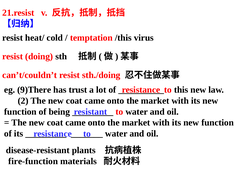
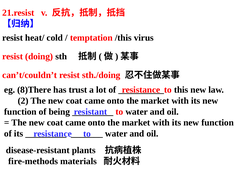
9)There: 9)There -> 8)There (34, 90)
fire-function: fire-function -> fire-methods (33, 161)
